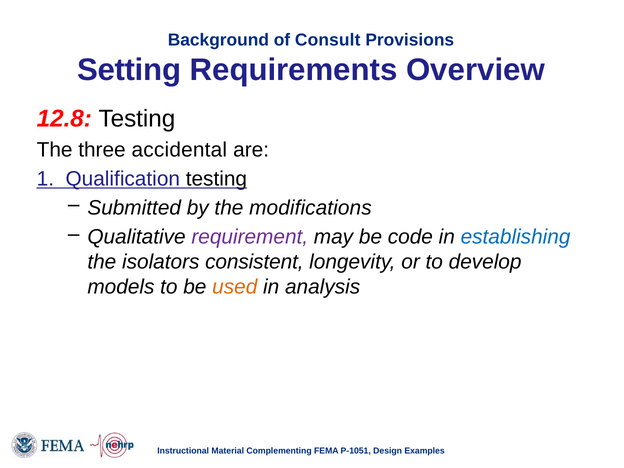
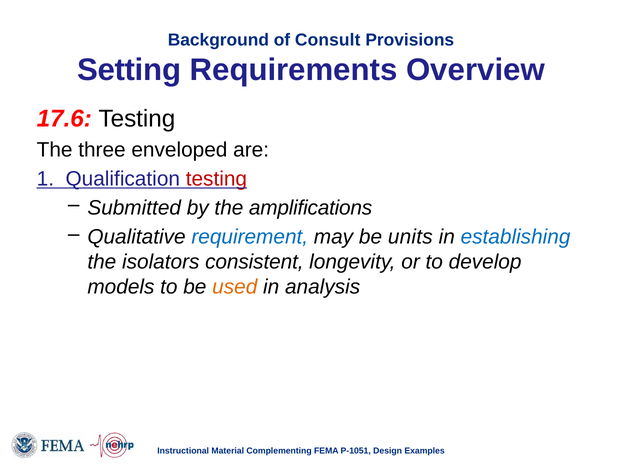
12.8: 12.8 -> 17.6 (64, 119)
accidental: accidental -> enveloped (179, 150)
testing colour: black -> red (216, 179)
modifications: modifications -> amplifications (311, 208)
requirement colour: purple -> blue (250, 237)
code: code -> units (410, 237)
